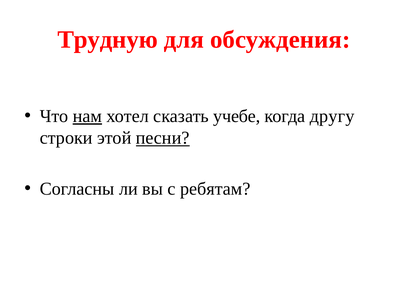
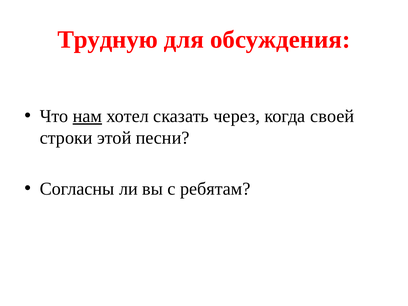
учебе: учебе -> через (237, 116)
другу: другу -> своей (332, 116)
песни underline: present -> none (163, 138)
